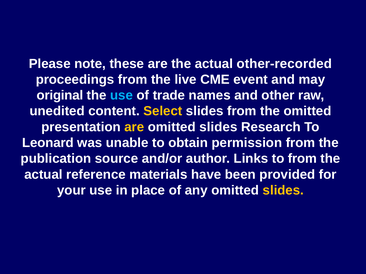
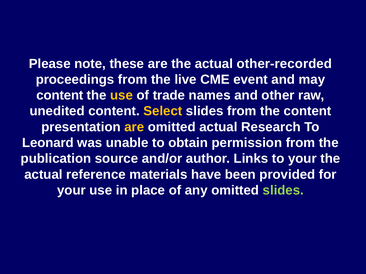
original: original -> content (60, 95)
use colour: light blue -> yellow (122, 95)
the omitted: omitted -> content (308, 111)
slides: slides -> actual (218, 127)
to from: from -> your (302, 159)
slides colour: yellow -> light green (283, 191)
